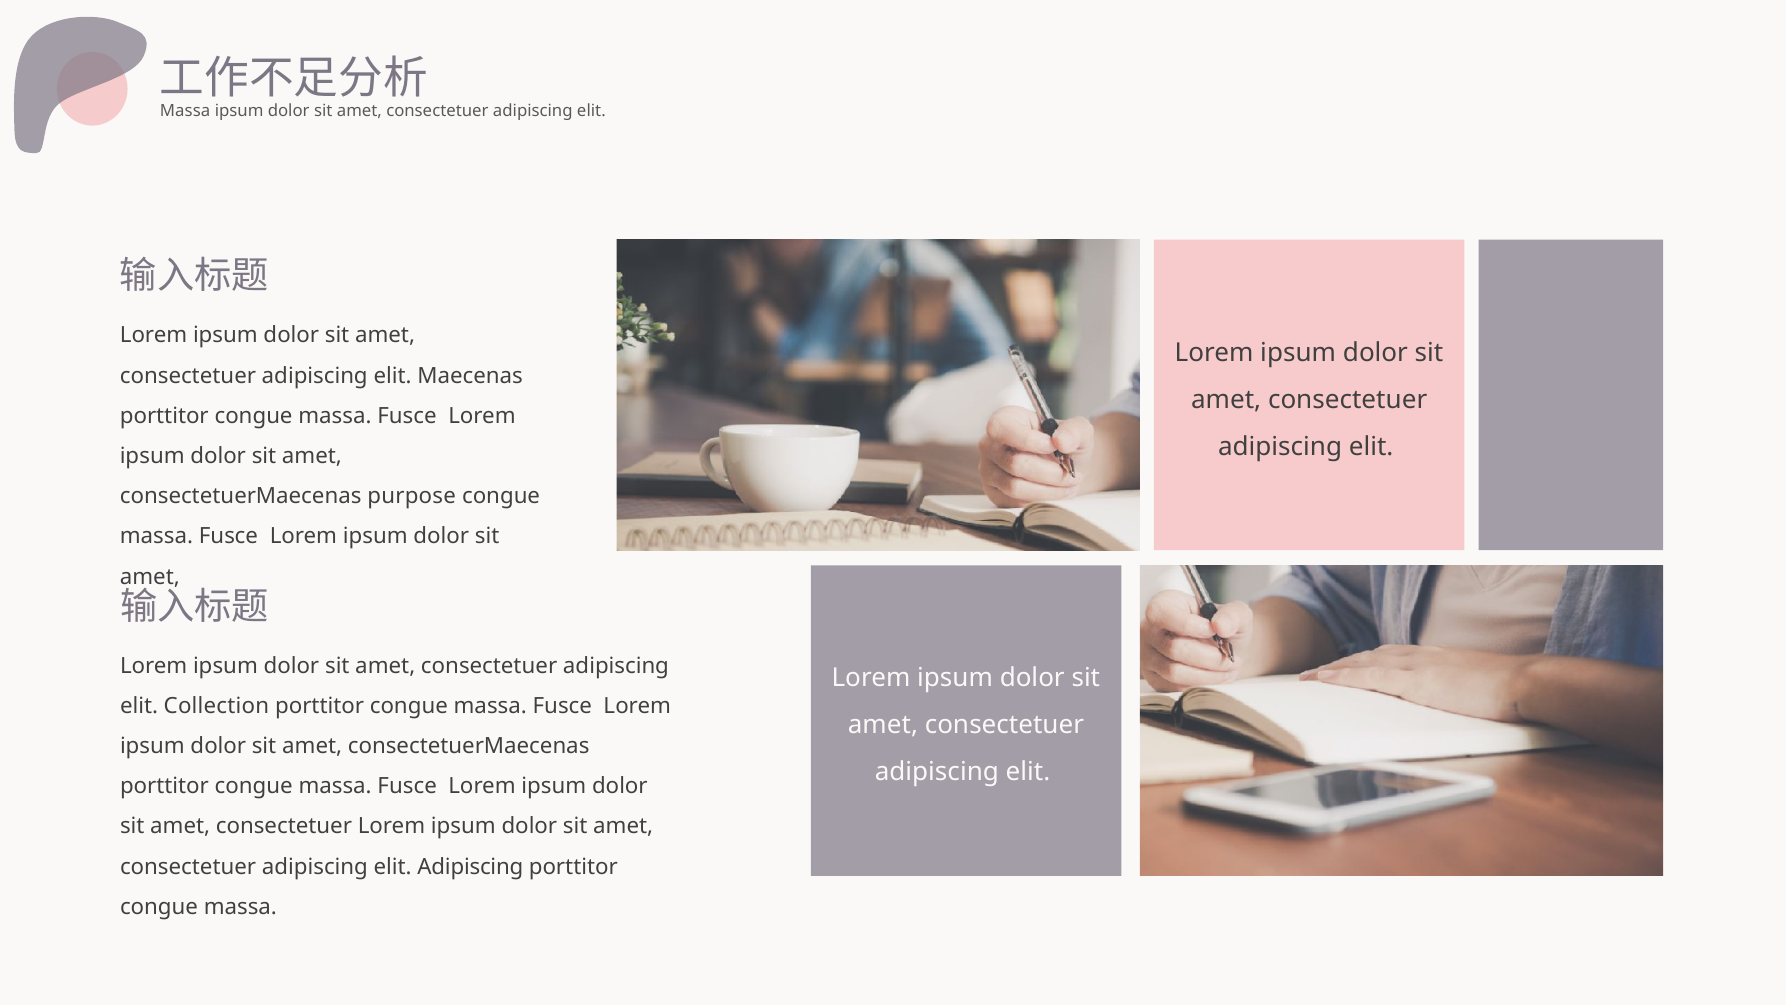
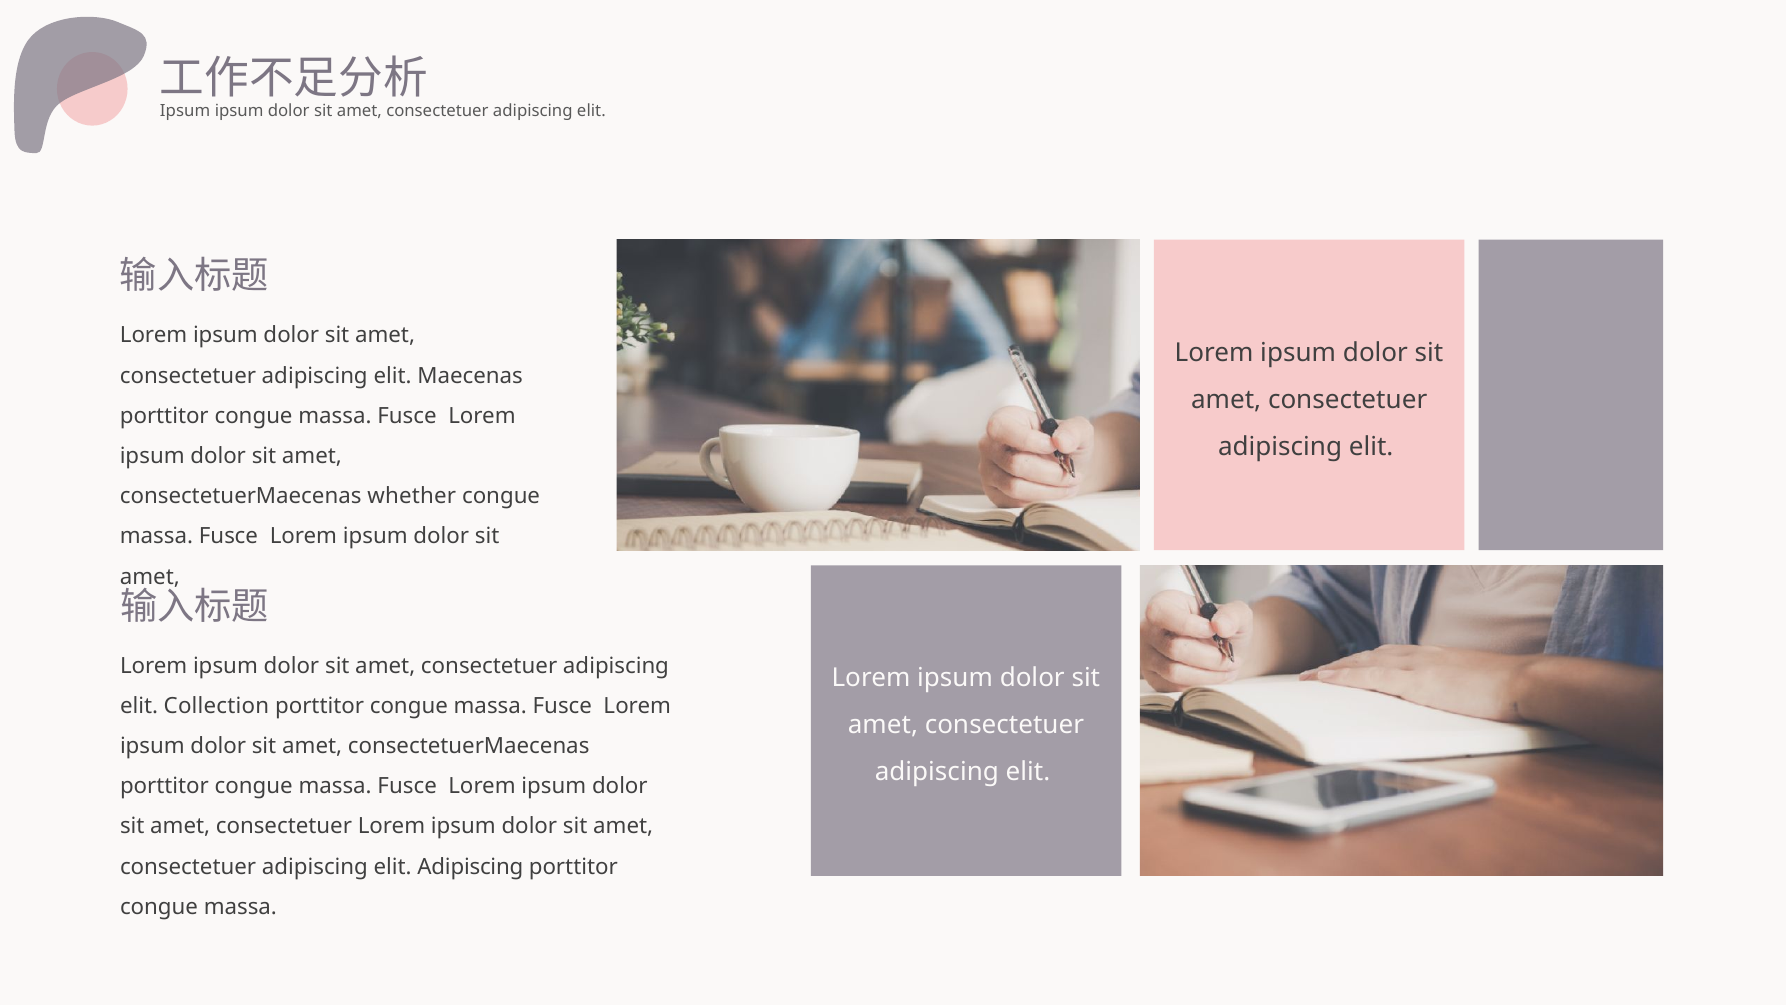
Massa: Massa -> Ipsum (185, 111)
purpose: purpose -> whether (412, 496)
